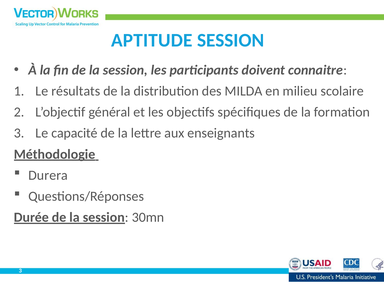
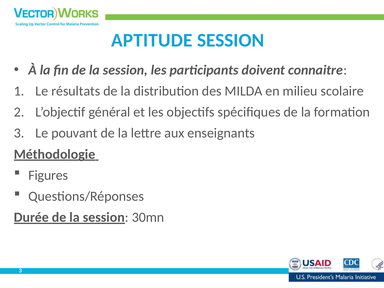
capacité: capacité -> pouvant (74, 133)
Durera: Durera -> Figures (48, 175)
